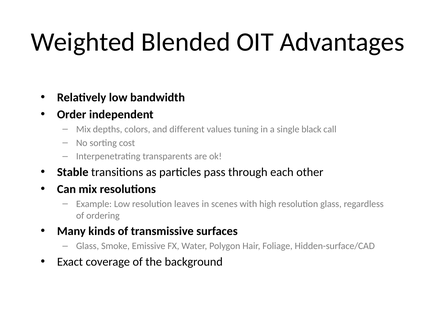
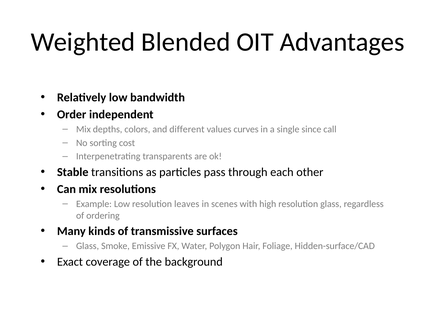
tuning: tuning -> curves (246, 129)
black: black -> since (311, 129)
